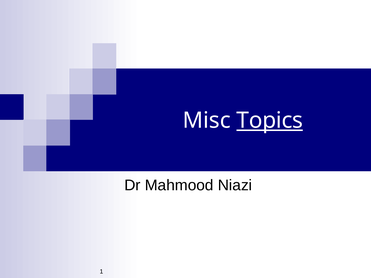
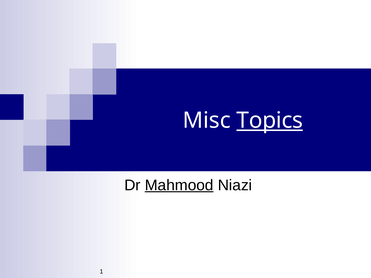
Mahmood underline: none -> present (179, 185)
